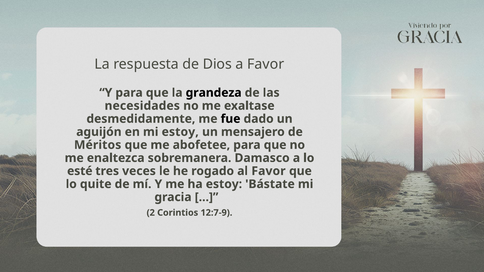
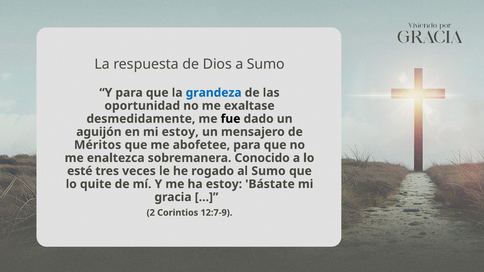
a Favor: Favor -> Sumo (266, 64)
grandeza colour: black -> blue (214, 93)
necesidades: necesidades -> oportunidad (142, 106)
Damasco: Damasco -> Conocido (262, 158)
al Favor: Favor -> Sumo (269, 171)
